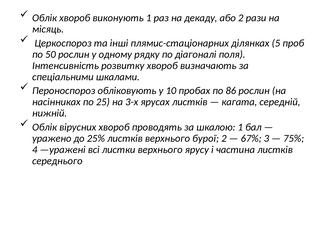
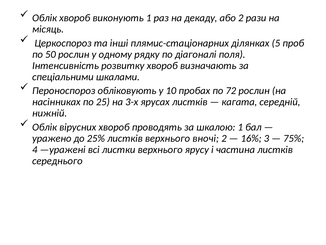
86: 86 -> 72 (231, 91)
бурої: бурої -> вночі (206, 138)
67%: 67% -> 16% (251, 138)
